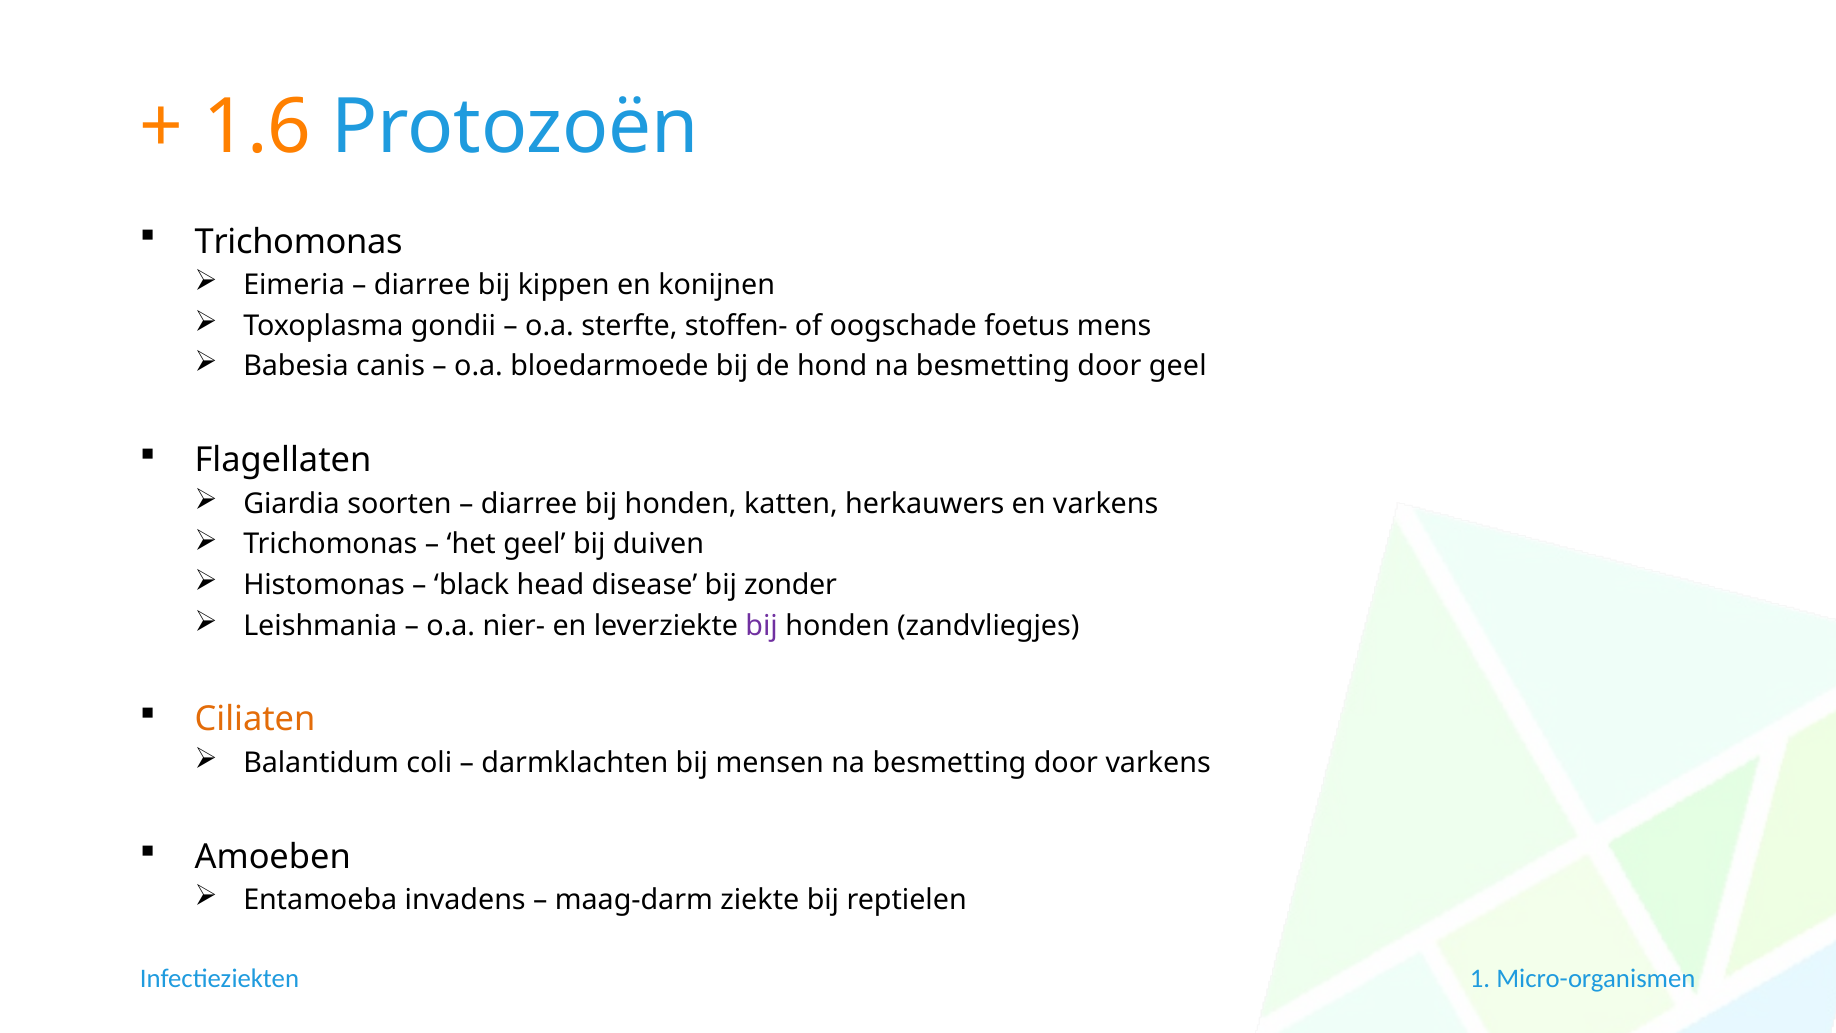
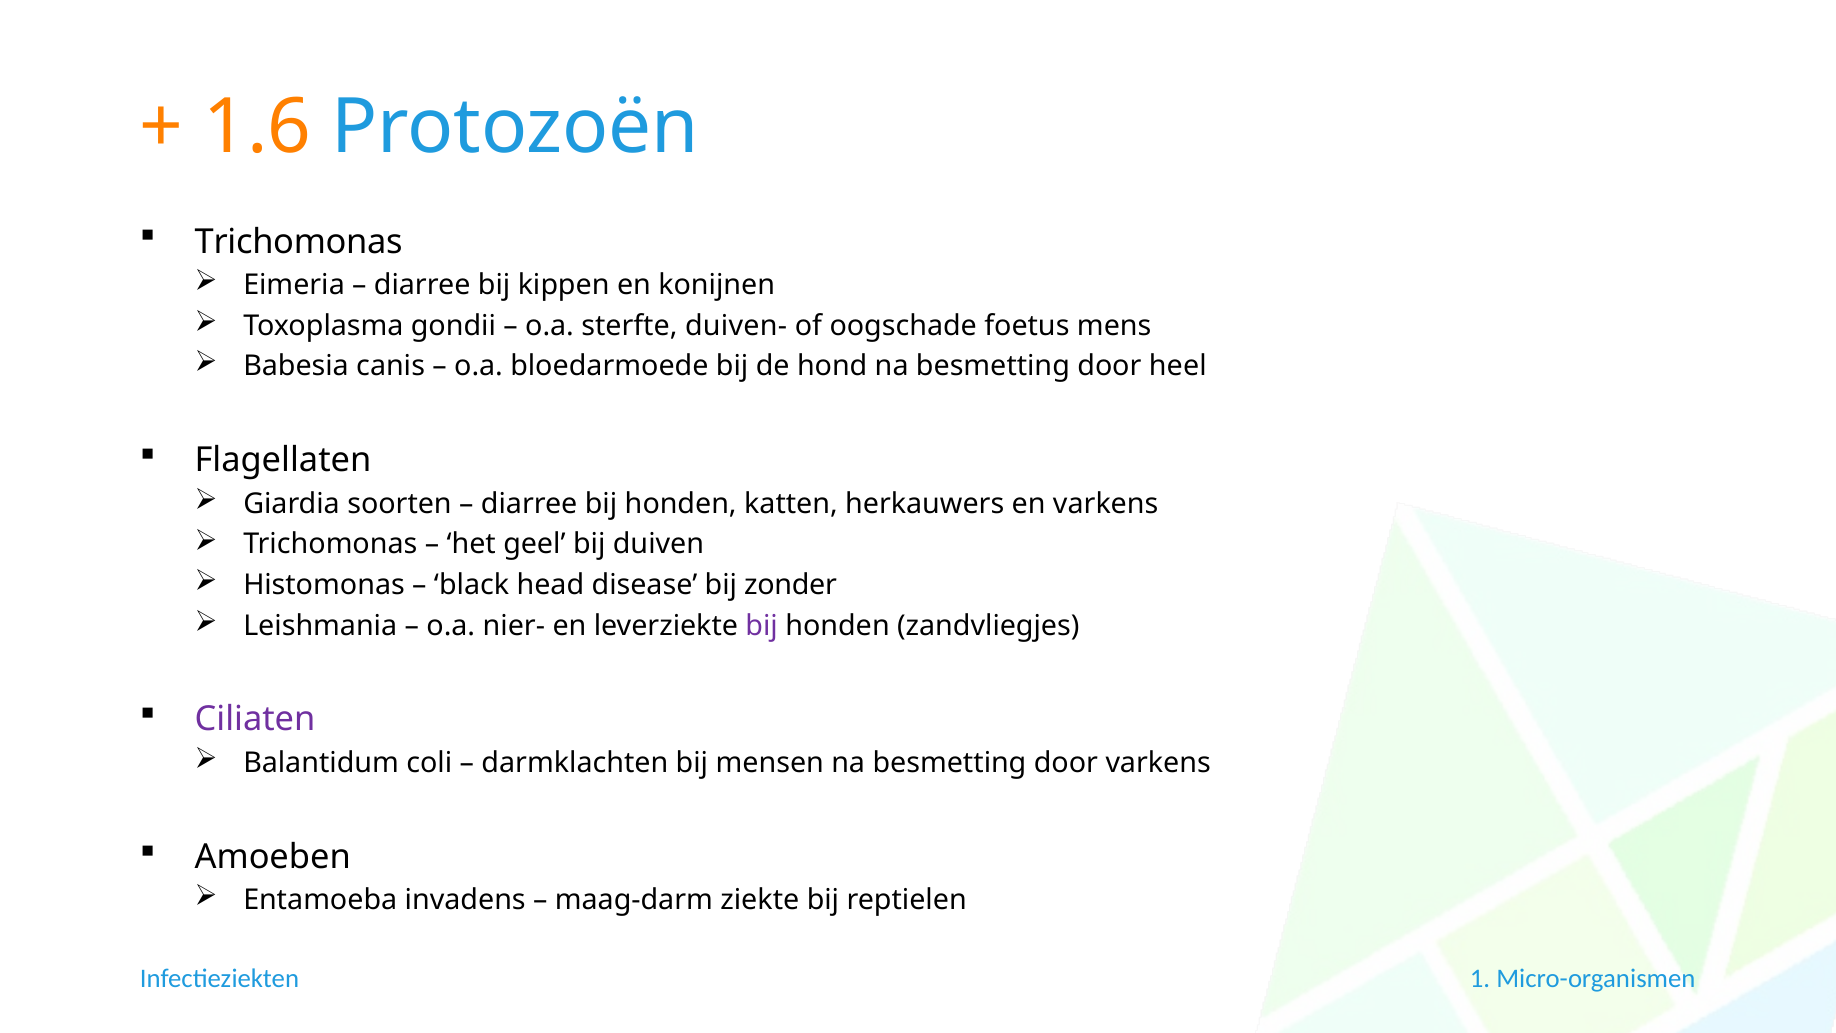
stoffen-: stoffen- -> duiven- (736, 326)
door geel: geel -> heel (1178, 366)
Ciliaten colour: orange -> purple (255, 719)
